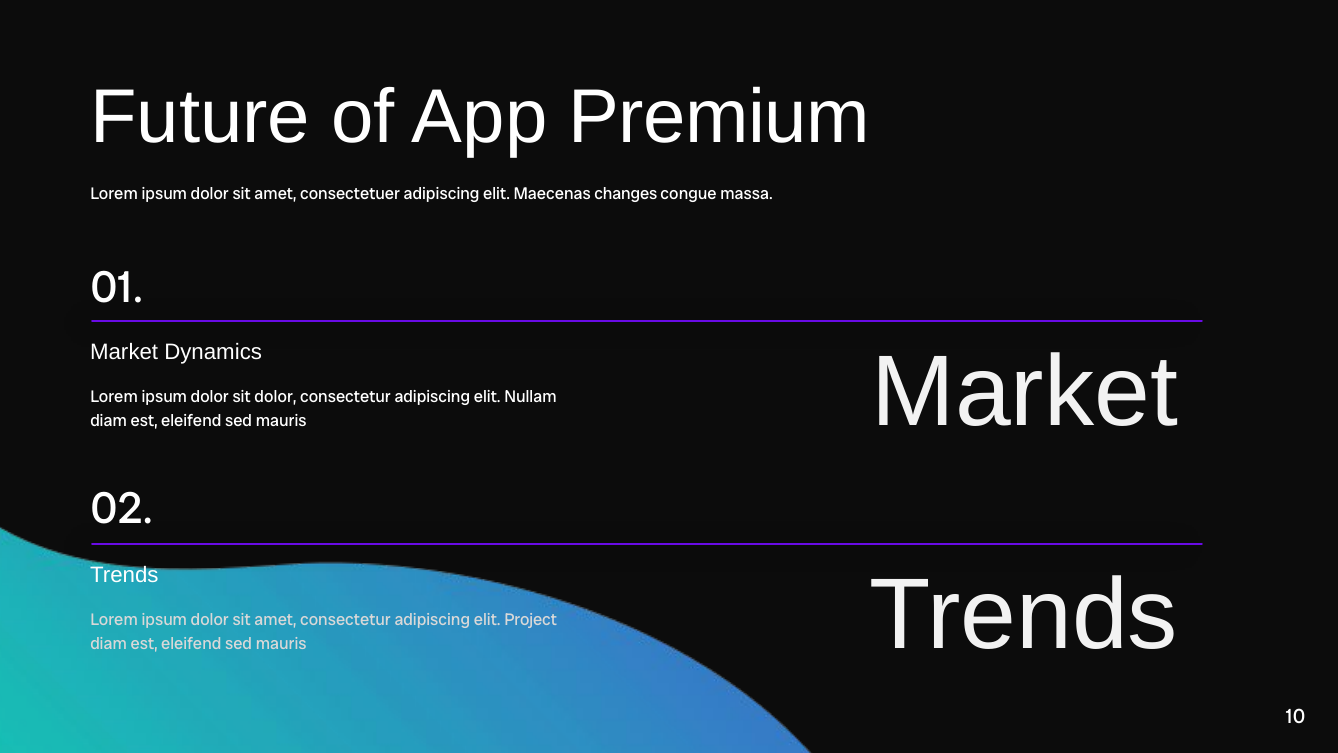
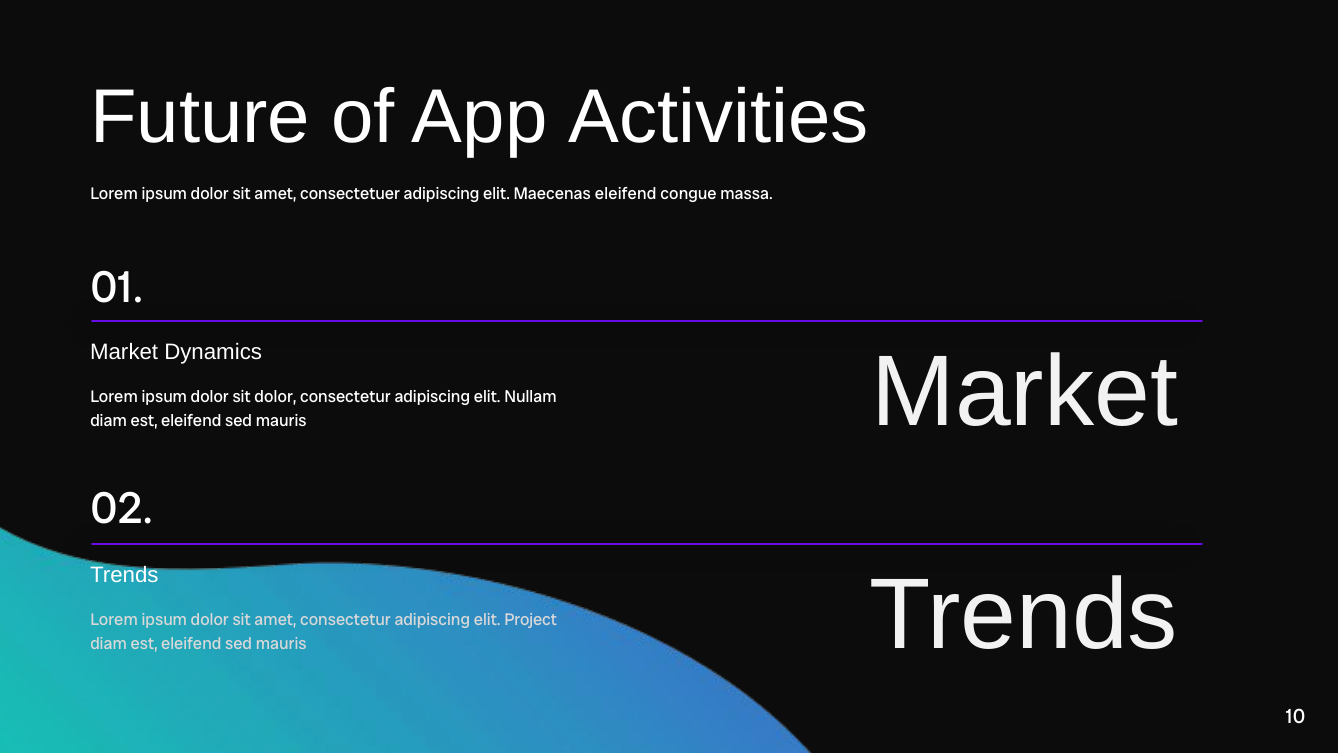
Premium: Premium -> Activities (719, 118)
Maecenas changes: changes -> eleifend (626, 194)
